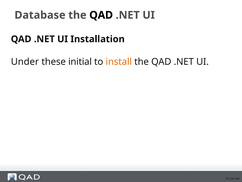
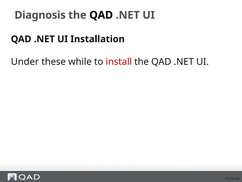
Database: Database -> Diagnosis (40, 15)
initial: initial -> while (80, 62)
install colour: orange -> red (119, 62)
